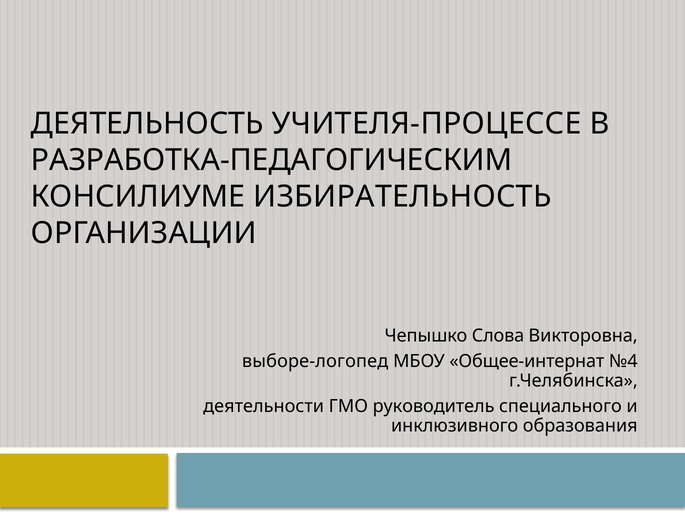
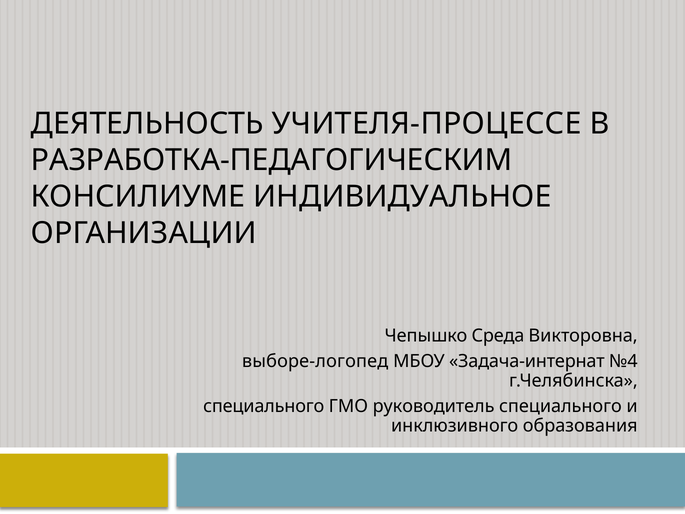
ИЗБИРАТЕЛЬНОСТЬ: ИЗБИРАТЕЛЬНОСТЬ -> ИНДИВИДУАЛЬНОЕ (402, 197)
Слова: Слова -> Среда (498, 336)
Общее-интернат: Общее-интернат -> Задача-интернат (527, 361)
деятельности: деятельности -> специального (264, 406)
